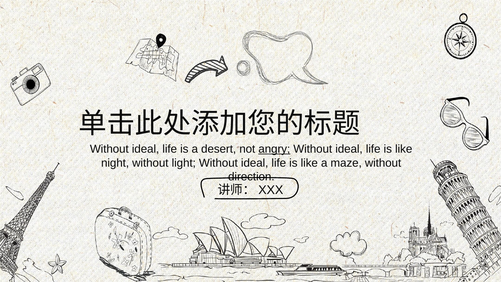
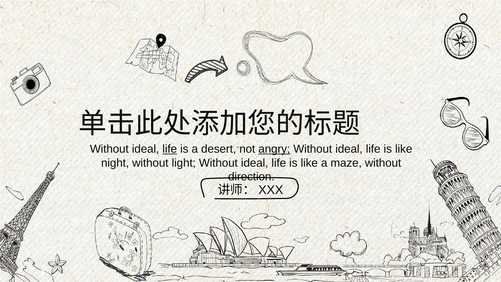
life underline: none -> present (170, 149)
